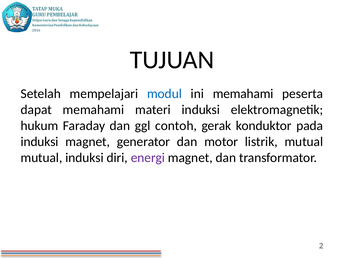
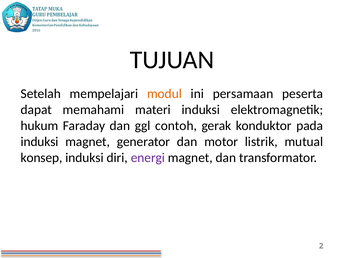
modul colour: blue -> orange (164, 94)
ini memahami: memahami -> persamaan (243, 94)
mutual: mutual -> konsep (42, 158)
